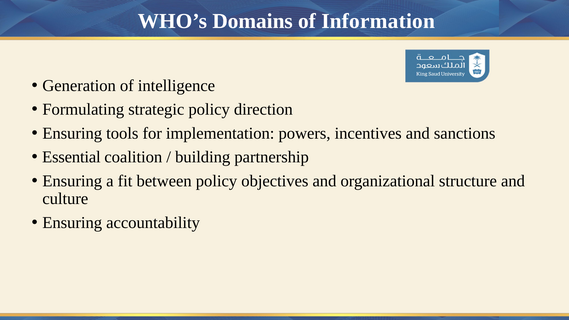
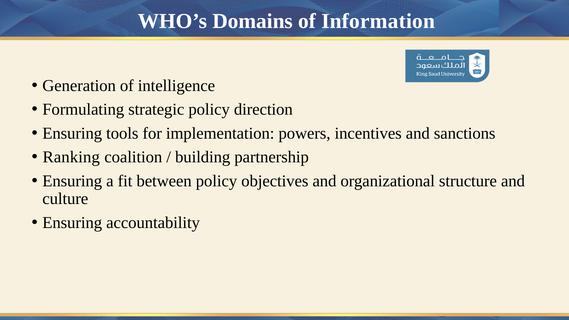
Essential: Essential -> Ranking (71, 157)
